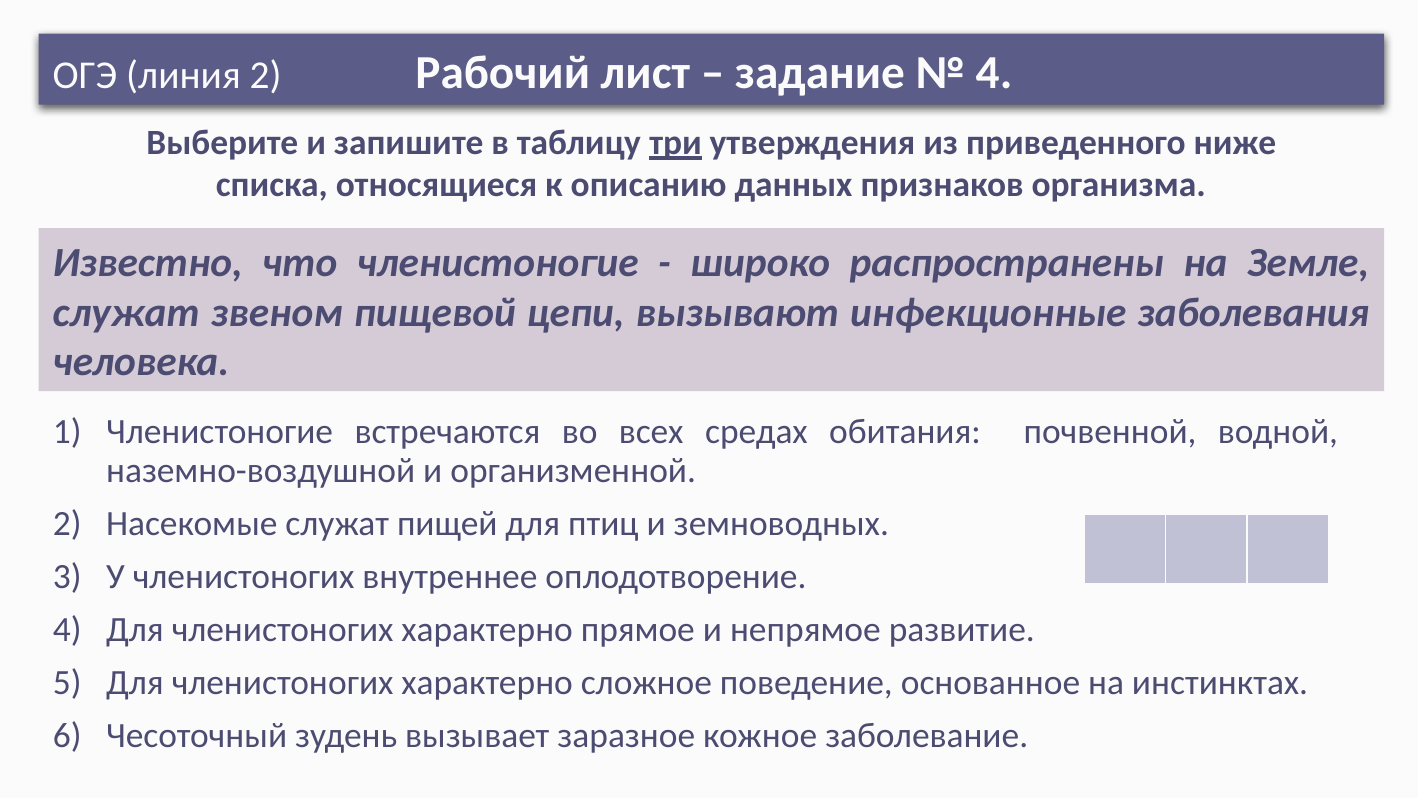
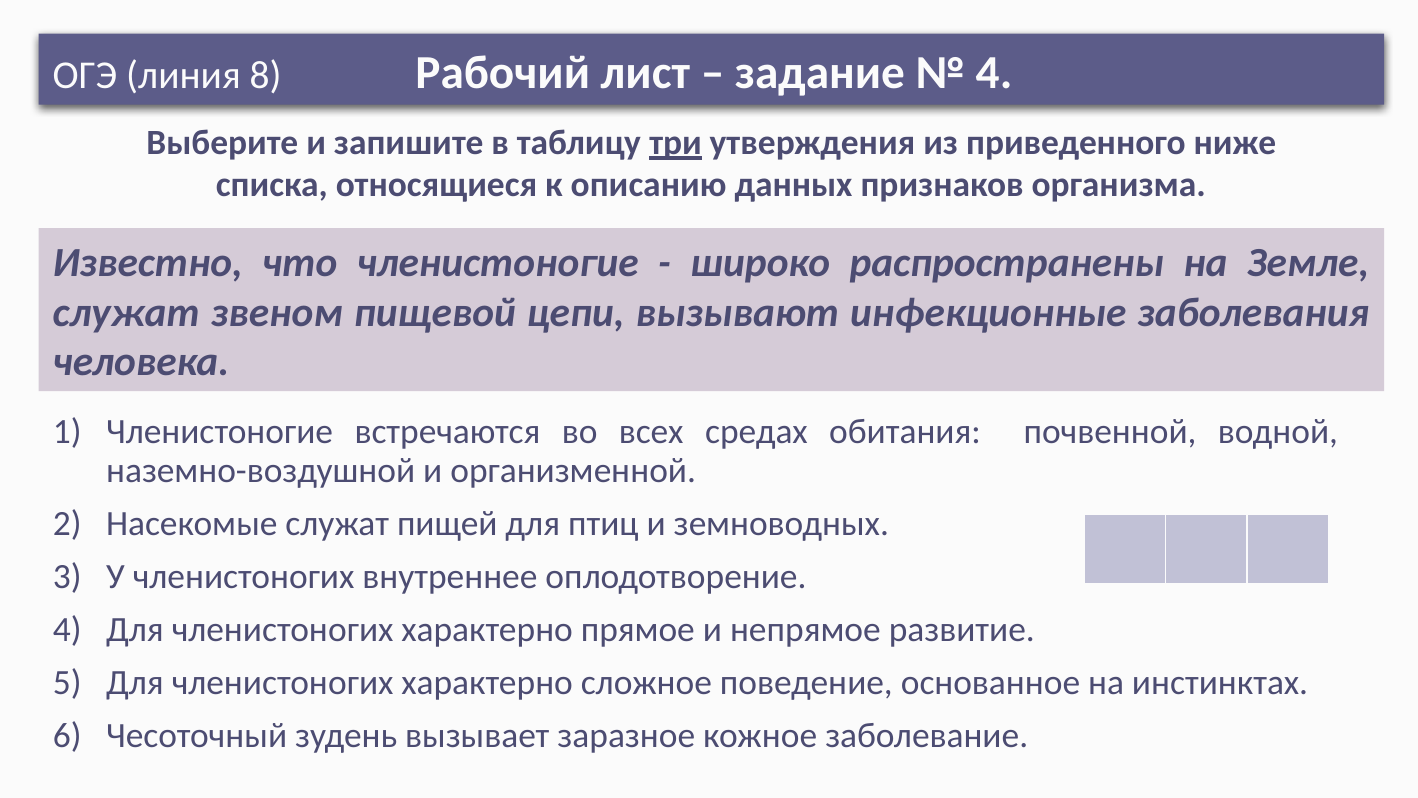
линия 2: 2 -> 8 (266, 75)
